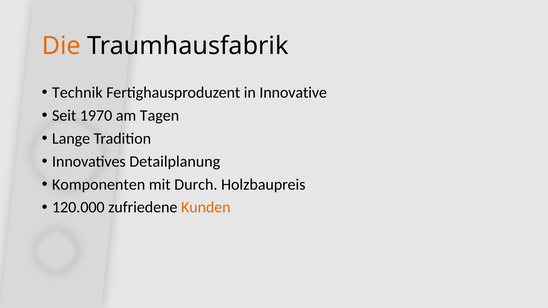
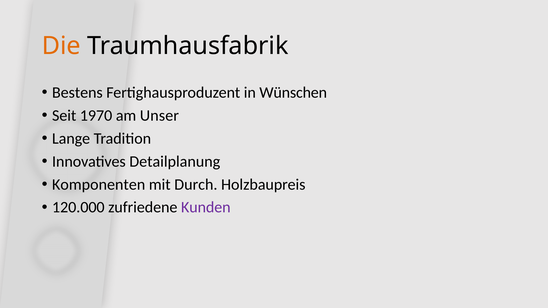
Technik: Technik -> Bestens (77, 93)
Innovative: Innovative -> Wünschen (293, 93)
Tagen: Tagen -> Unser (159, 116)
Kunden colour: orange -> purple (206, 208)
